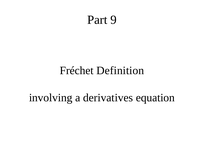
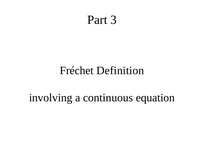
9: 9 -> 3 (114, 20)
derivatives: derivatives -> continuous (108, 98)
